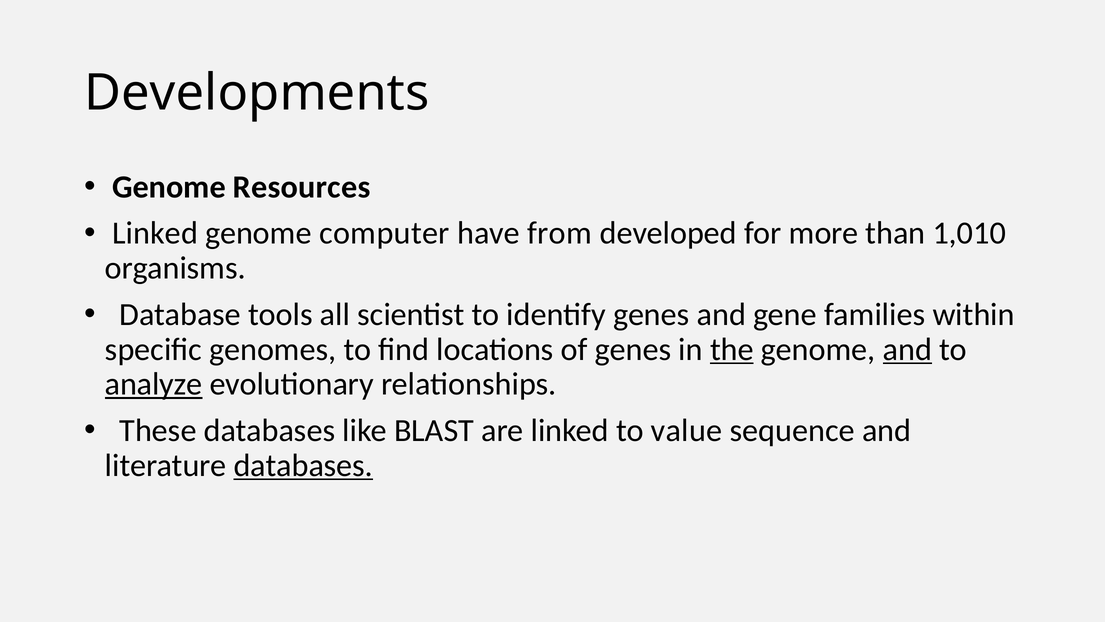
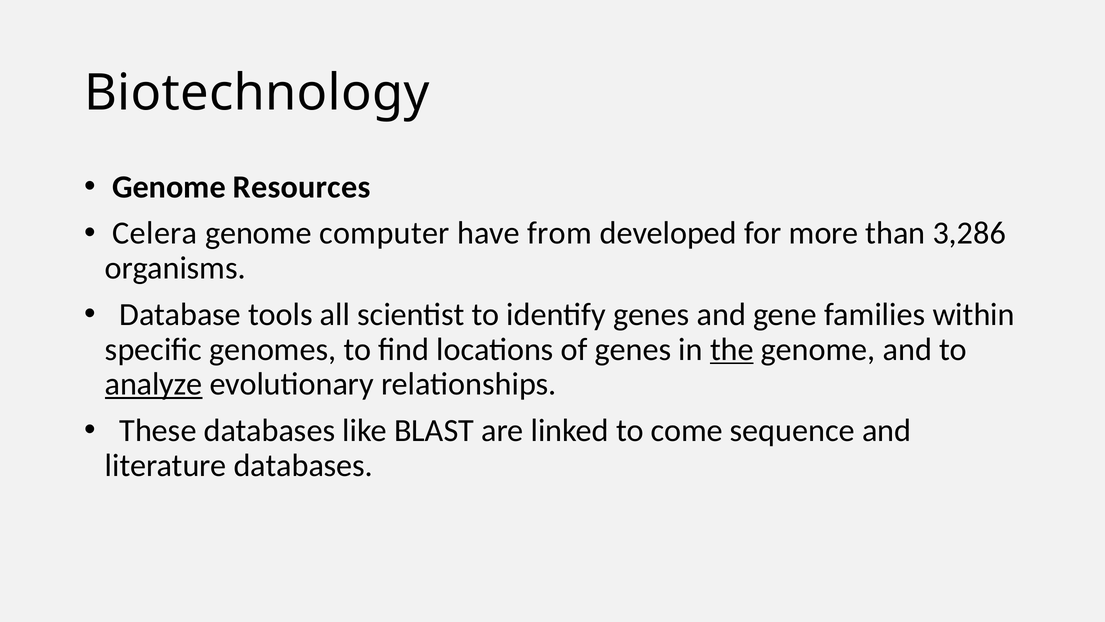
Developments: Developments -> Biotechnology (257, 93)
Linked: Linked -> Celera (155, 233)
1,010: 1,010 -> 3,286 (969, 233)
and underline: present -> none (907, 349)
value: value -> come (687, 430)
databases underline: present -> none (303, 465)
